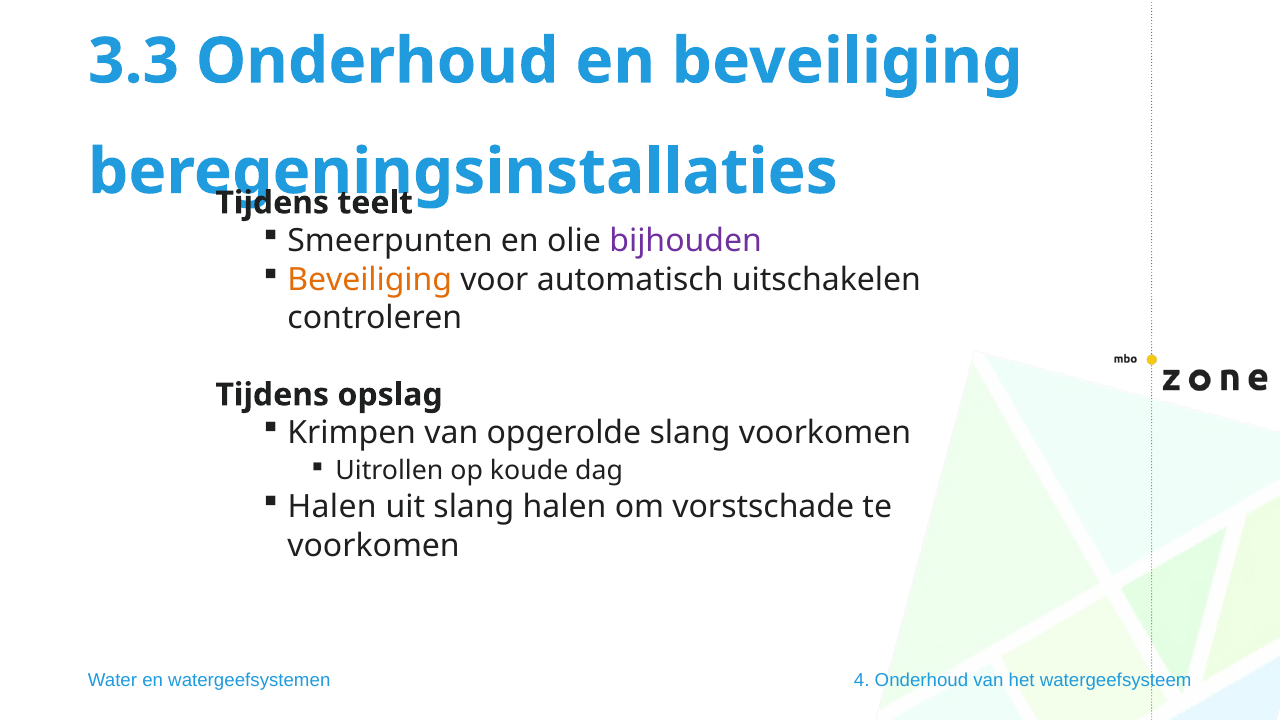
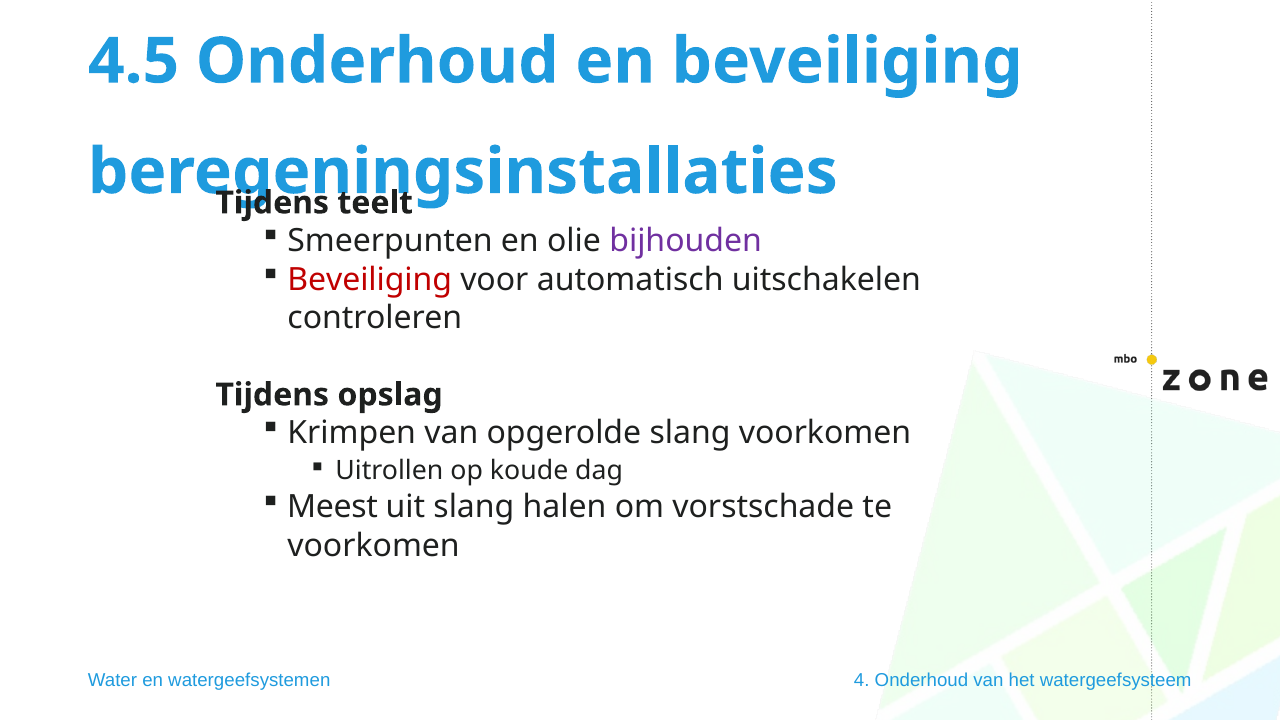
3.3: 3.3 -> 4.5 (134, 61)
Beveiliging colour: orange -> red (370, 280)
Halen: Halen -> Meest (333, 507)
